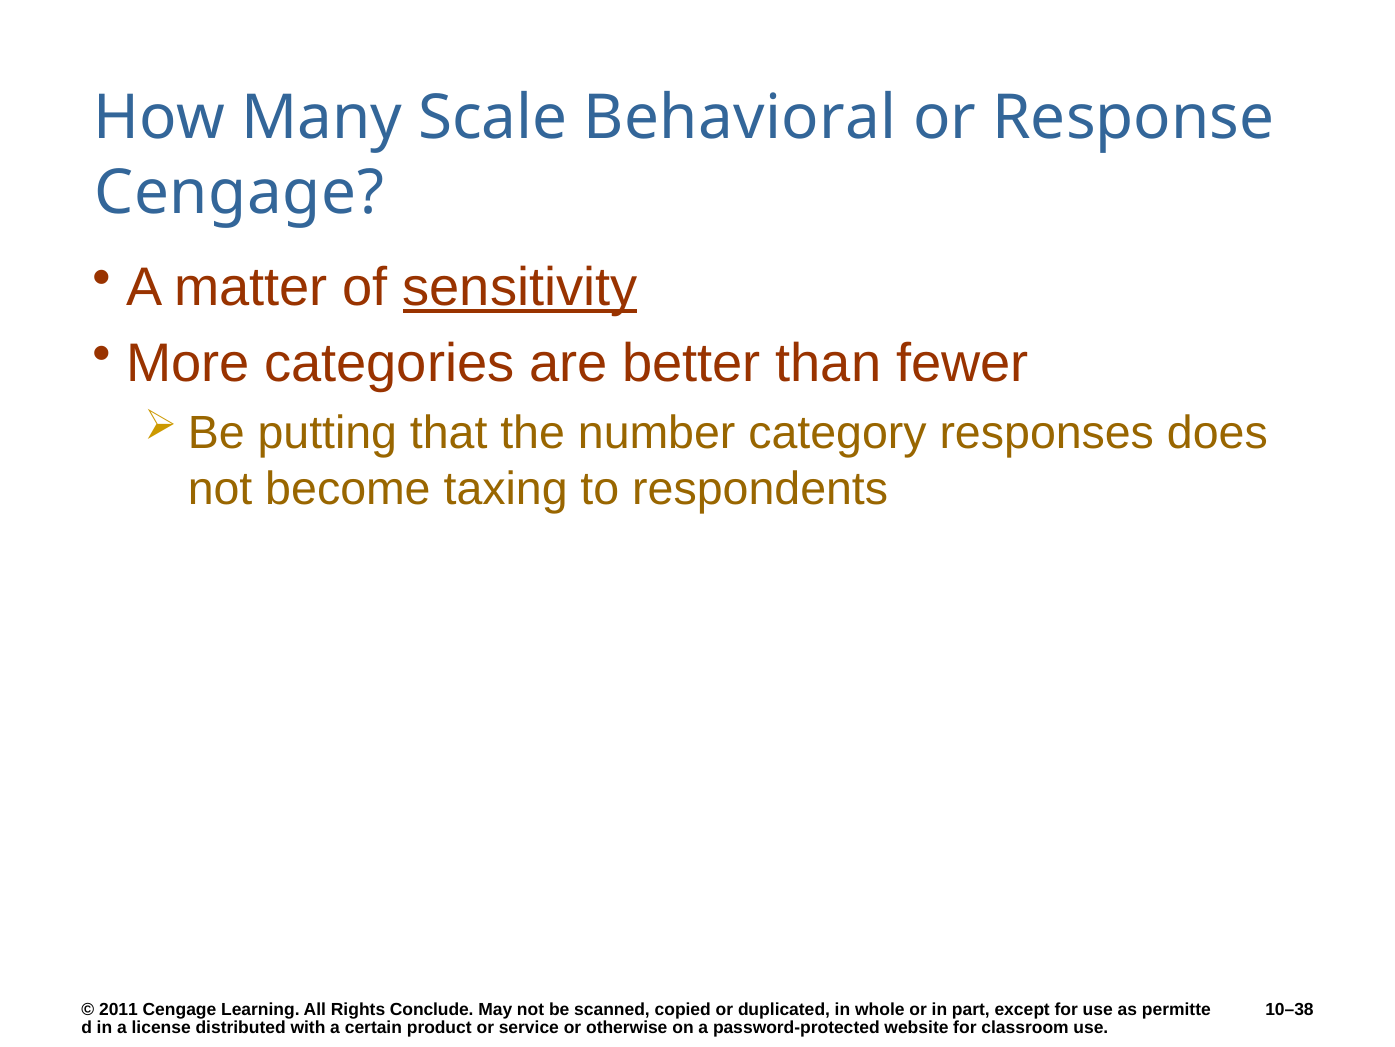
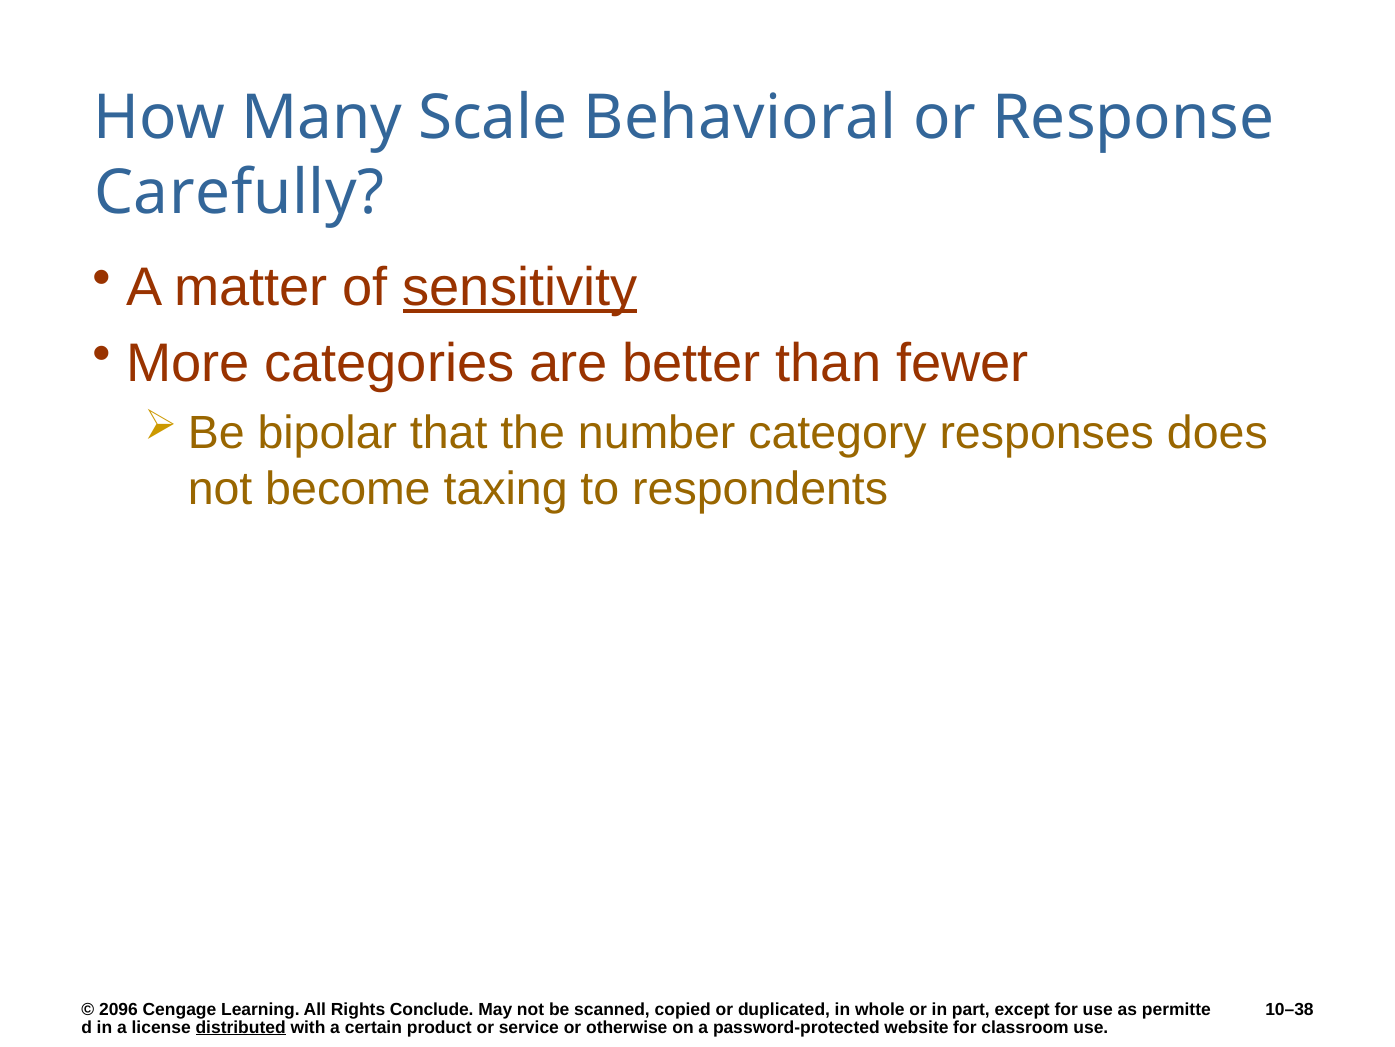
Cengage: Cengage -> Carefully (239, 193)
putting: putting -> bipolar (327, 433)
2011: 2011 -> 2096 (118, 1009)
distributed underline: none -> present (241, 1027)
